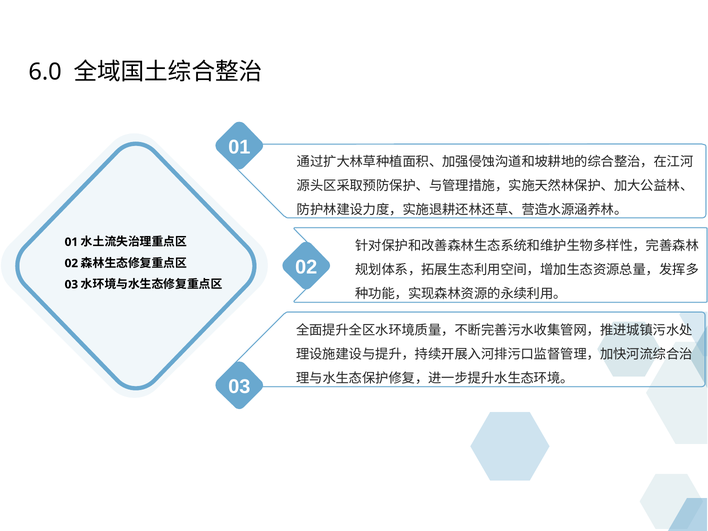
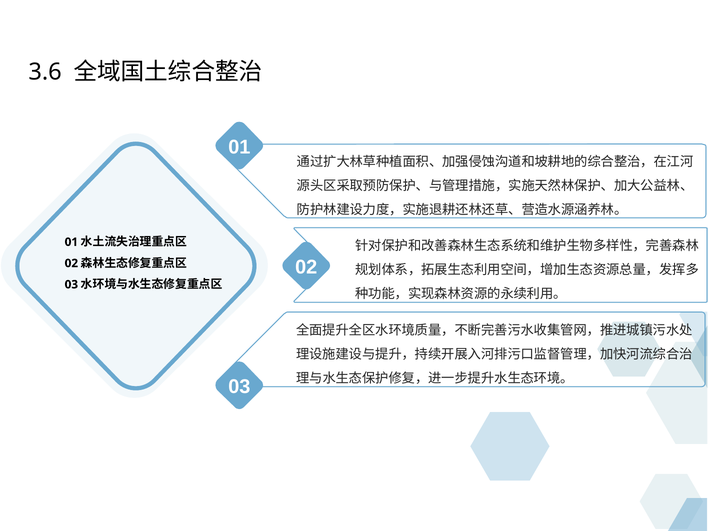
6.0: 6.0 -> 3.6 (45, 72)
